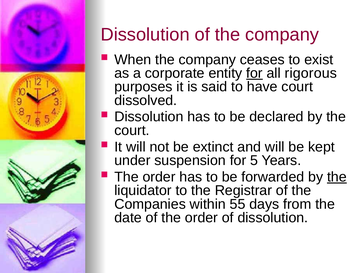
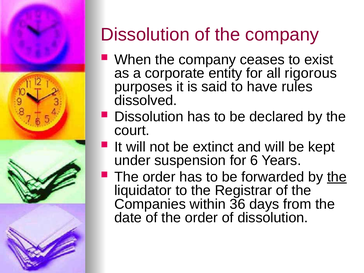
for underline: present -> none (254, 73)
have court: court -> rules (297, 87)
5: 5 -> 6 (254, 160)
55: 55 -> 36 (238, 204)
